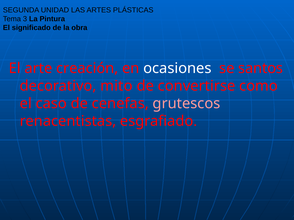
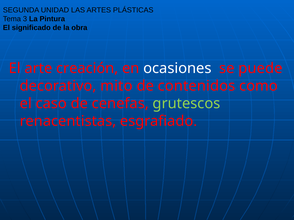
santos: santos -> puede (260, 68)
convertirse: convertirse -> contenidos (197, 86)
grutescos colour: pink -> light green (186, 104)
